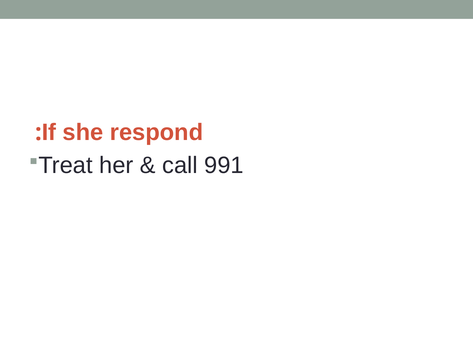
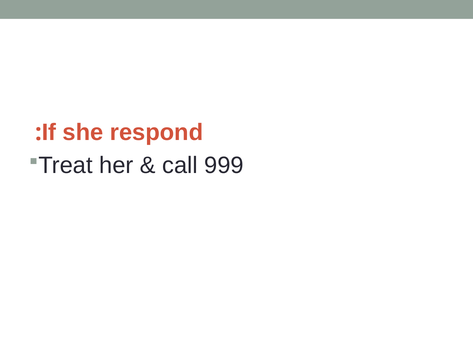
991: 991 -> 999 (224, 165)
